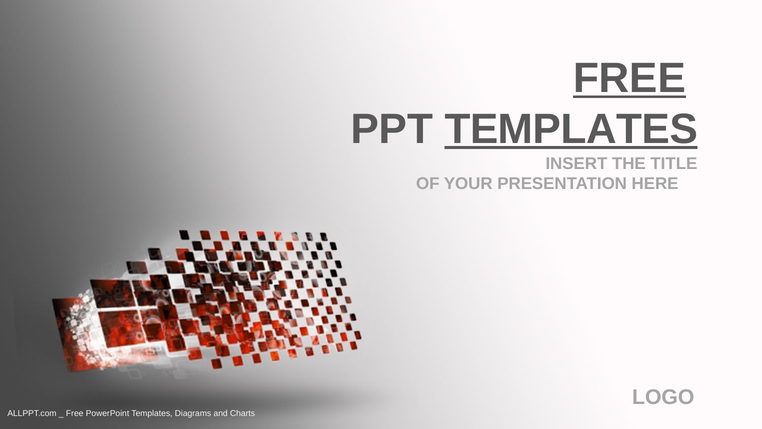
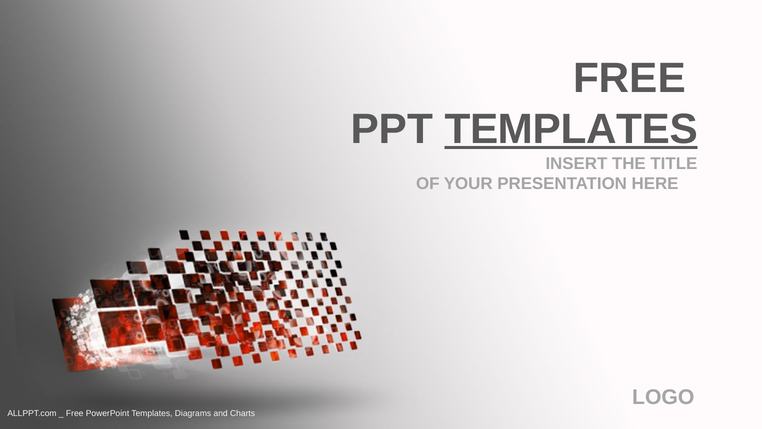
FREE underline: present -> none (629, 78)
